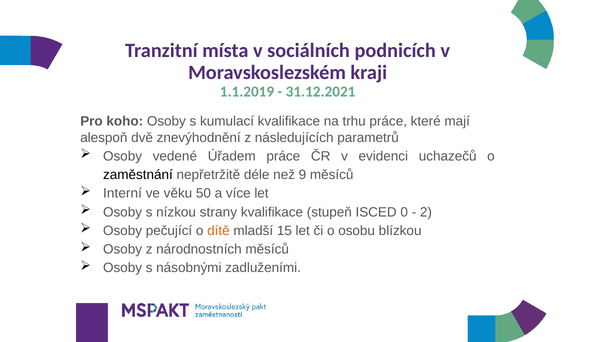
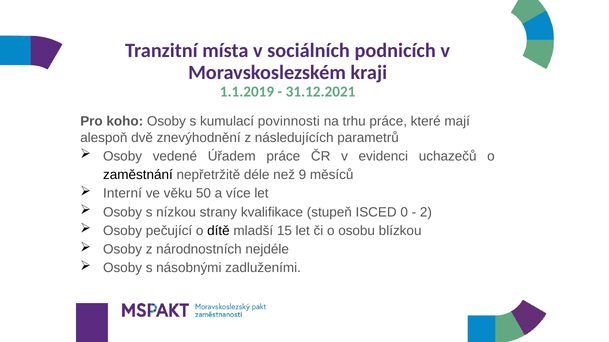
kumulací kvalifikace: kvalifikace -> povinnosti (289, 122)
dítě colour: orange -> black (218, 231)
národnostních měsíců: měsíců -> nejdéle (267, 250)
